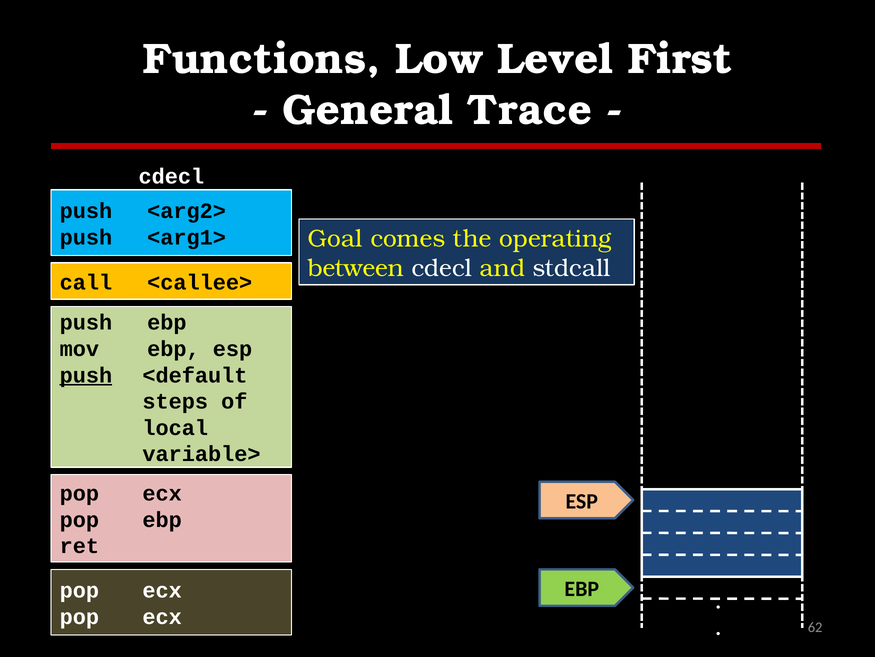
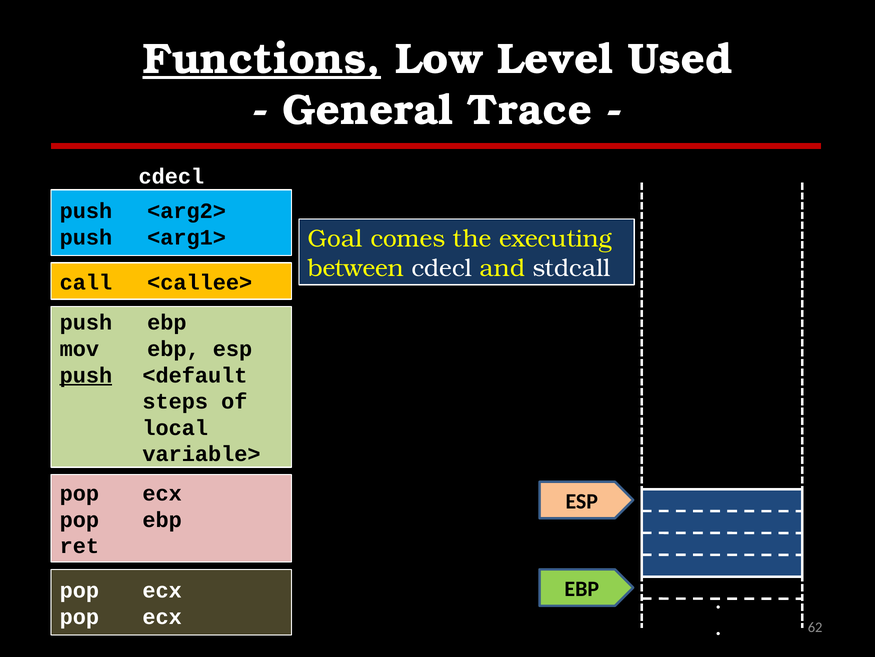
Functions underline: none -> present (262, 59)
First: First -> Used (680, 59)
operating: operating -> executing (556, 239)
